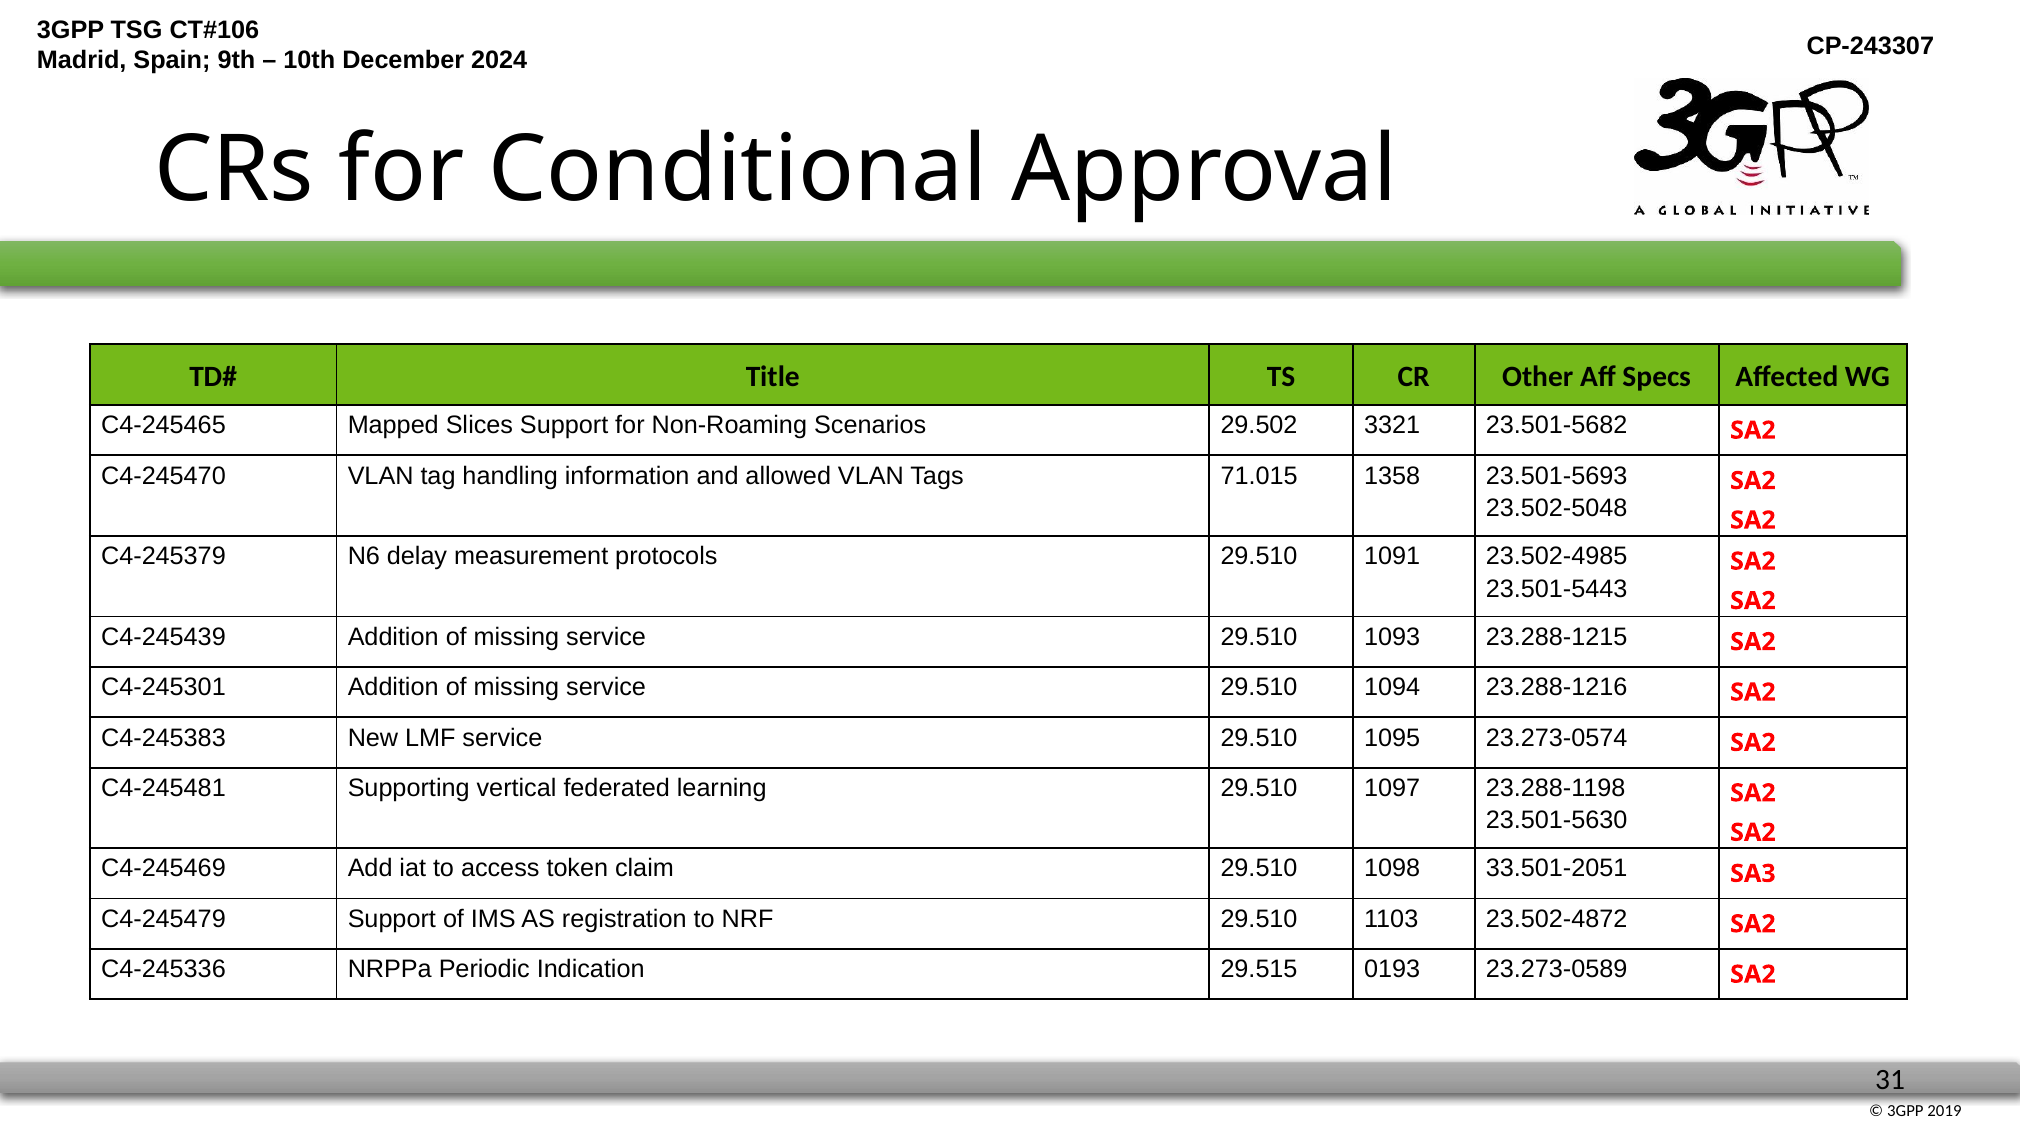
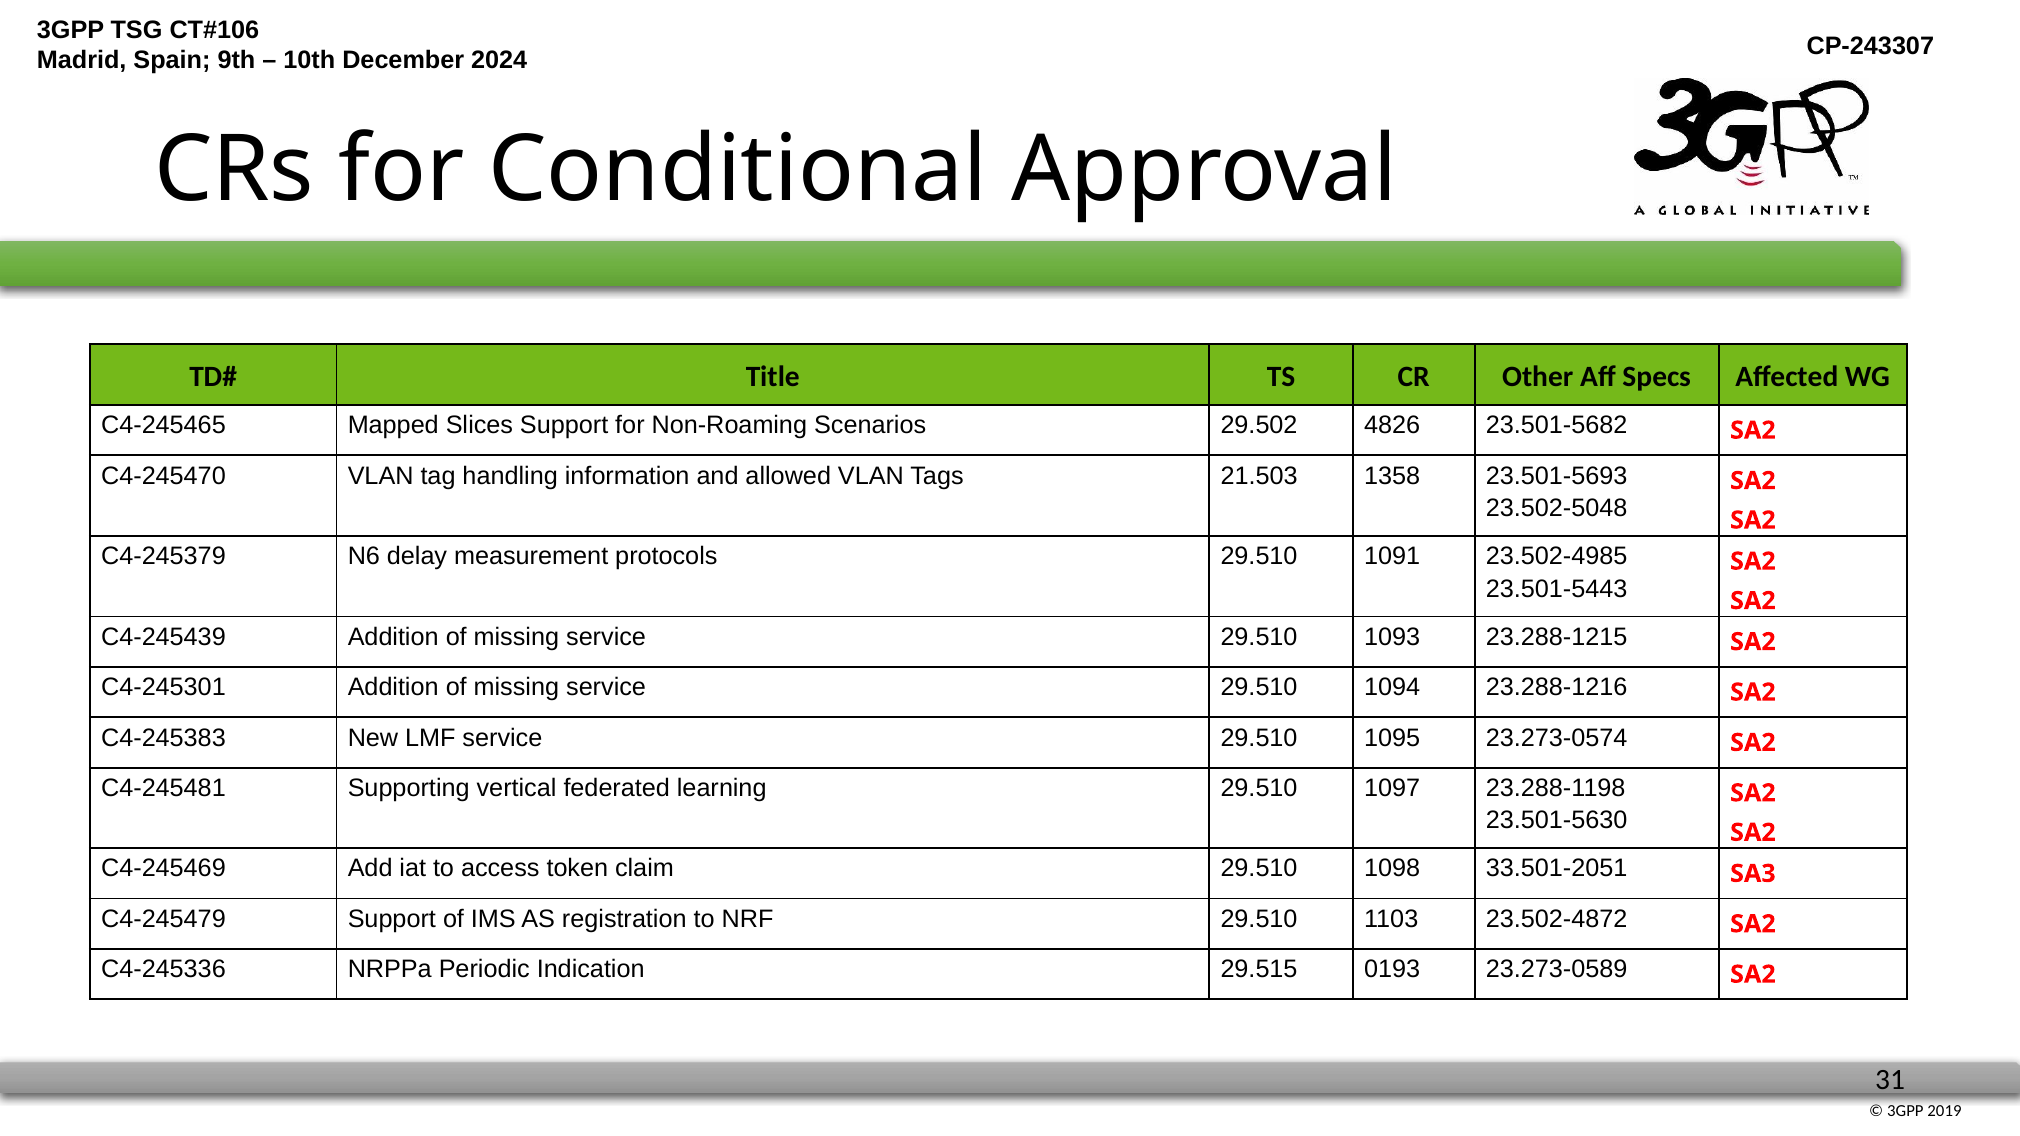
3321: 3321 -> 4826 (1392, 425)
71.015: 71.015 -> 21.503 (1259, 476)
